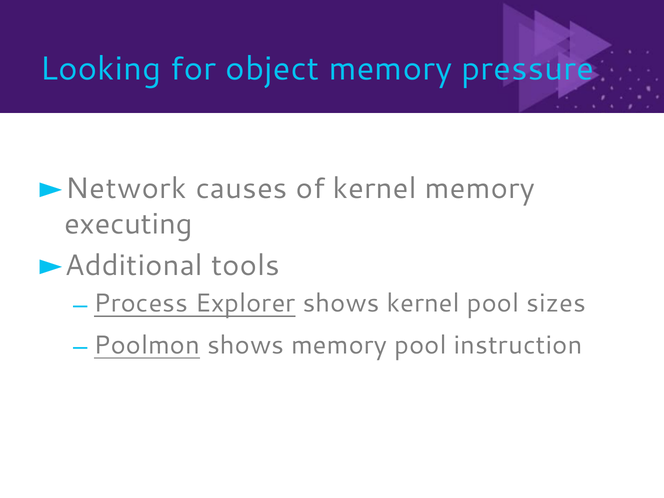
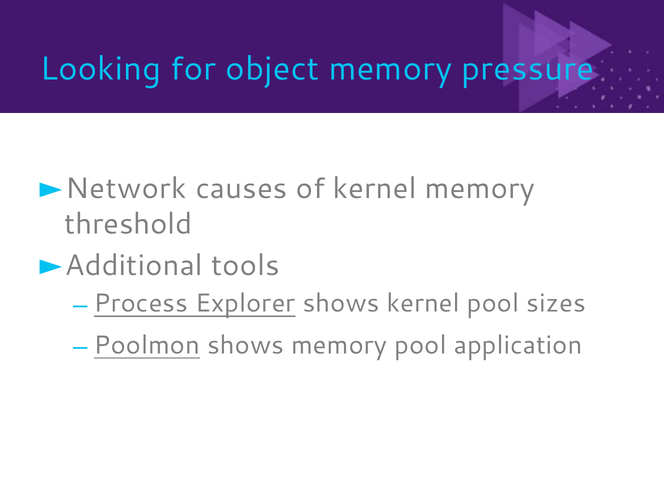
executing: executing -> threshold (128, 224)
instruction: instruction -> application (518, 345)
